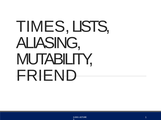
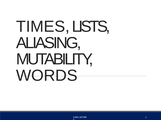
FRIEND: FRIEND -> WORDS (47, 76)
